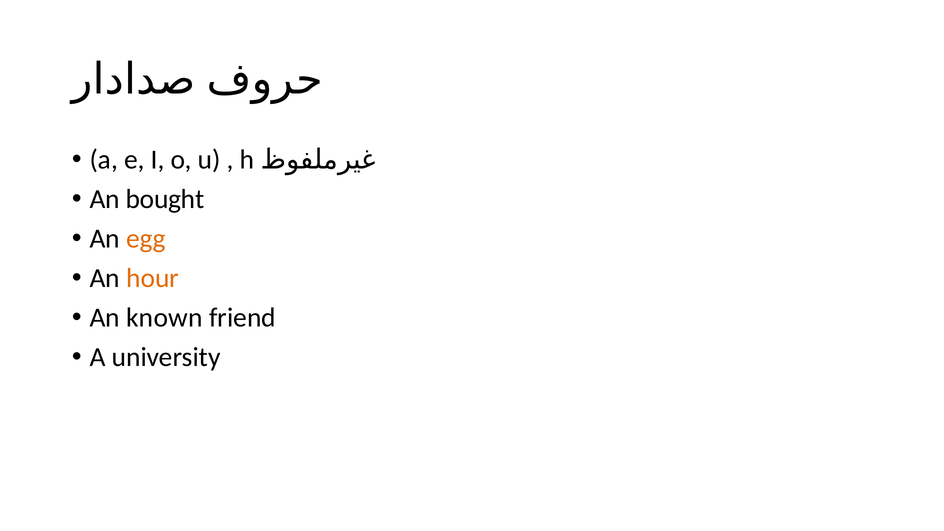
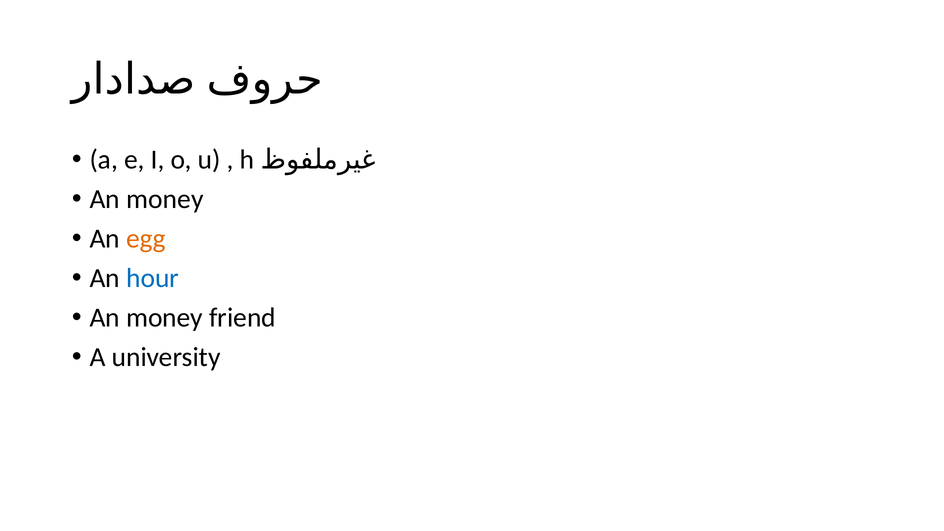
bought: bought -> money (165, 199)
hour colour: orange -> blue (153, 278)
known: known -> money (165, 318)
